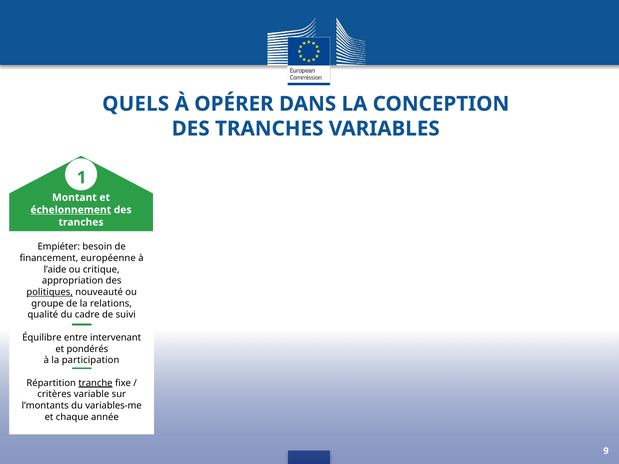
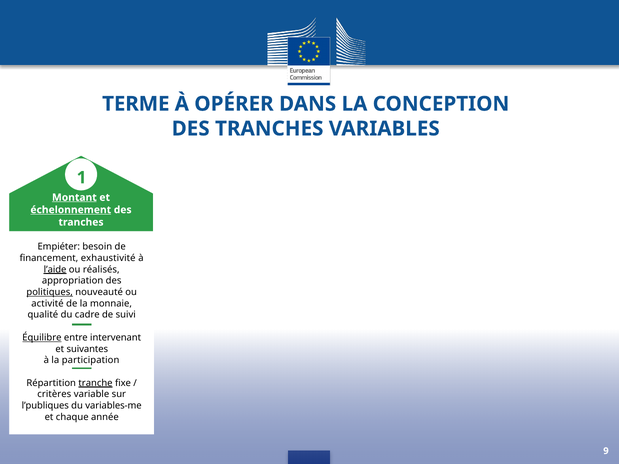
QUELS: QUELS -> TERME (136, 104)
Montant underline: none -> present (74, 198)
européenne: européenne -> exhaustivité (108, 258)
l’aide underline: none -> present (55, 270)
critique: critique -> réalisés (101, 270)
groupe: groupe -> activité (48, 304)
relations: relations -> monnaie (111, 304)
Équilibre underline: none -> present (42, 338)
pondérés: pondérés -> suivantes (87, 349)
l’montants: l’montants -> l’publiques (45, 406)
